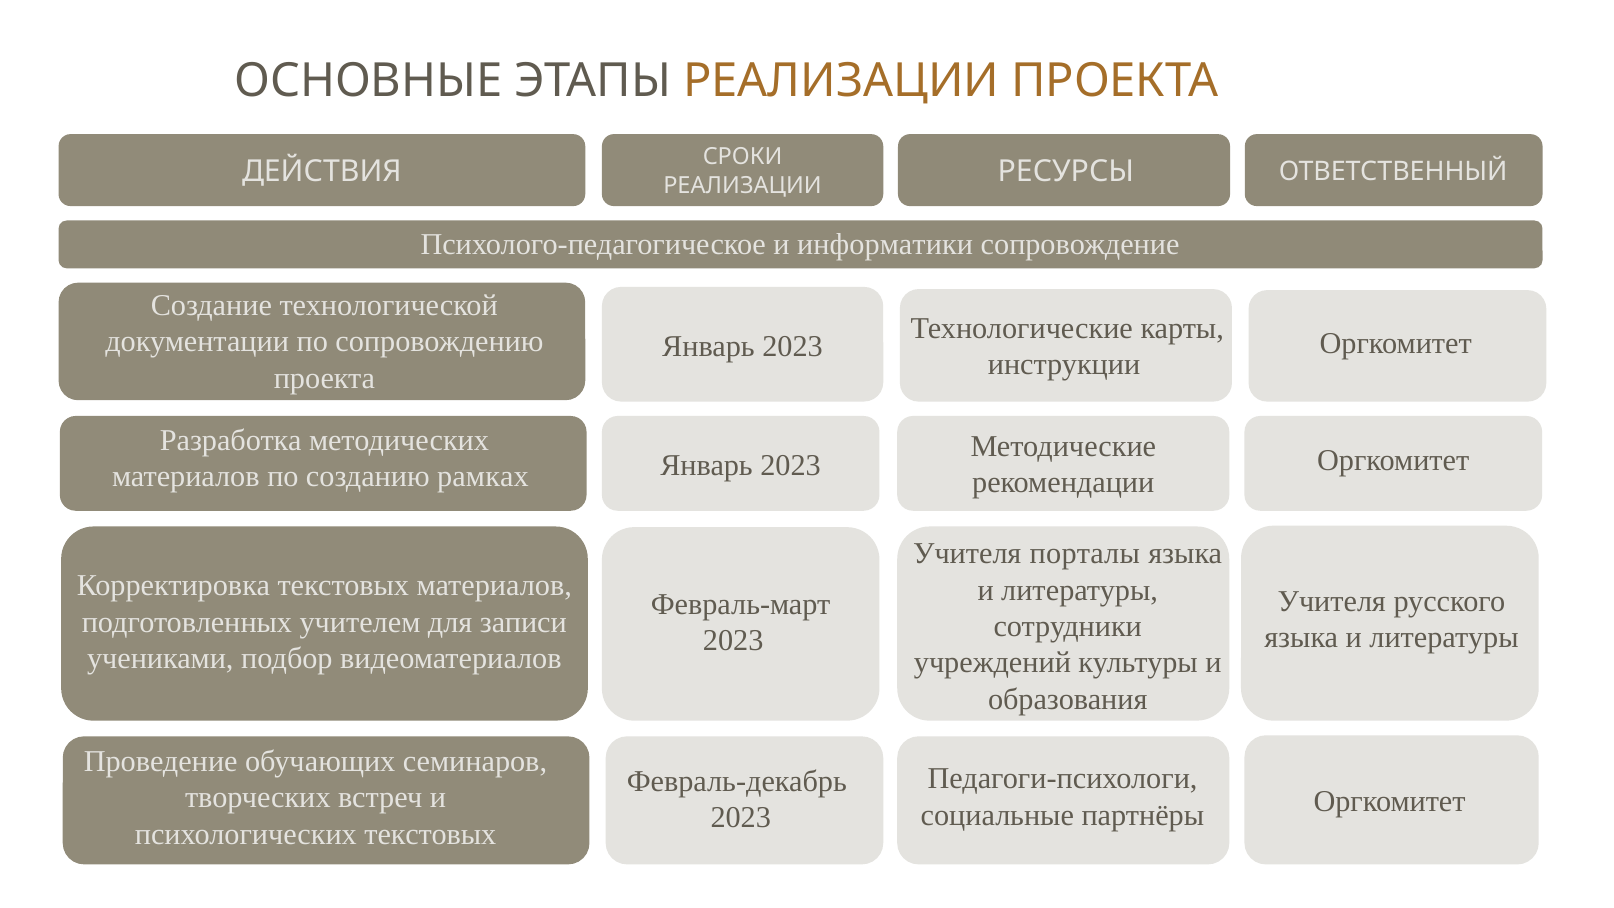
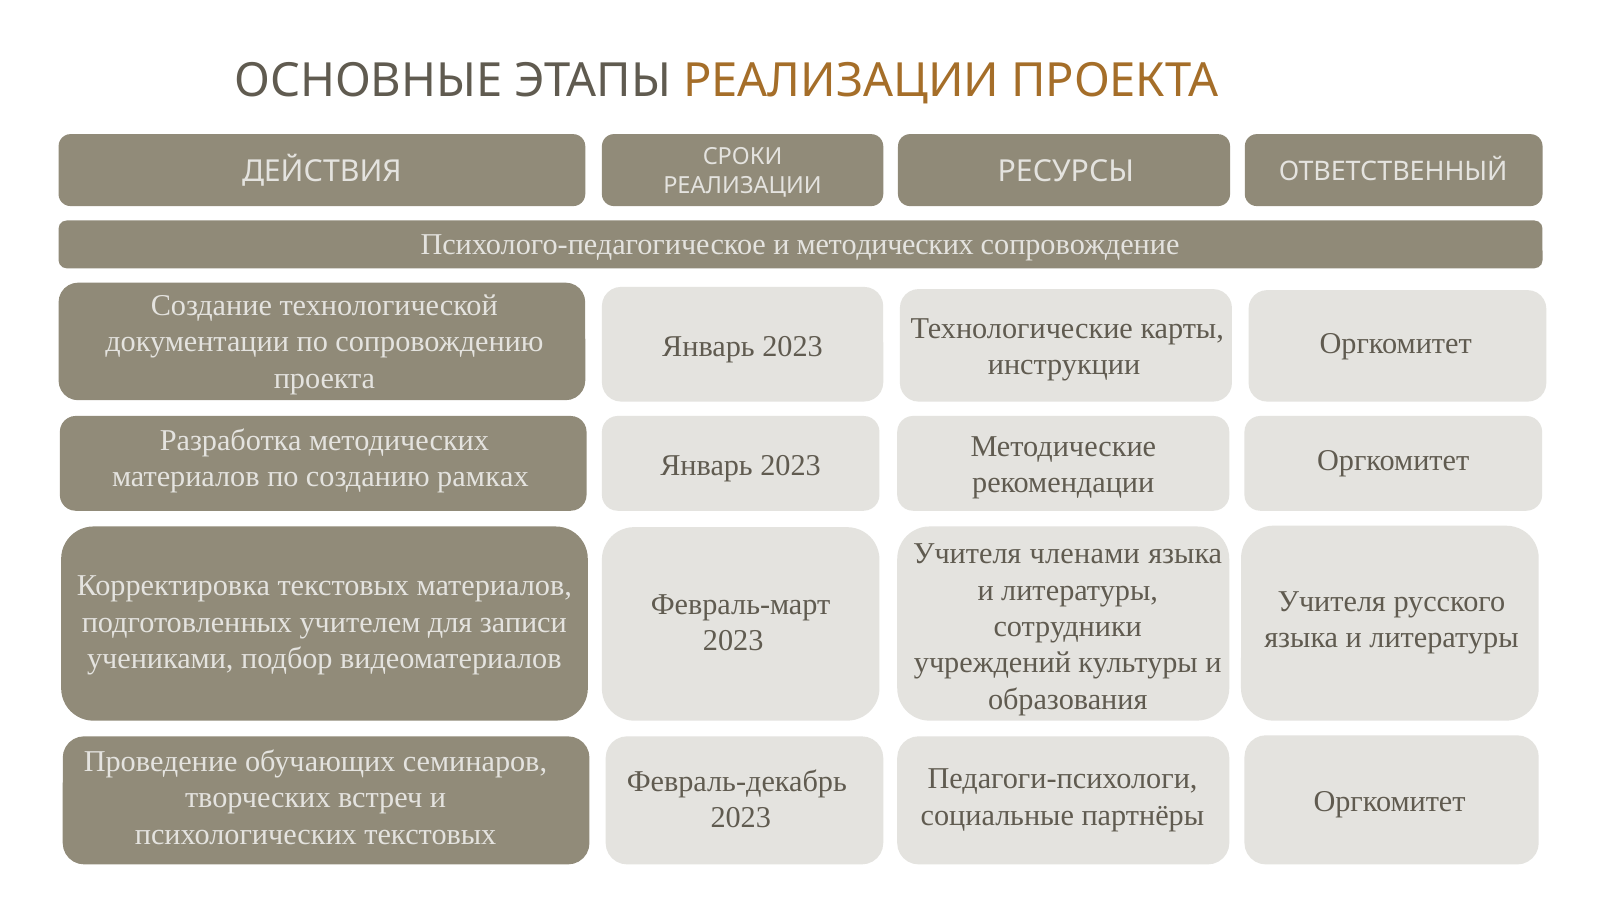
и информатики: информатики -> методических (885, 244)
порталы: порталы -> членами (1085, 554)
